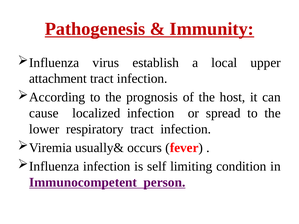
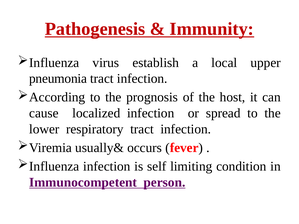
attachment: attachment -> pneumonia (58, 79)
